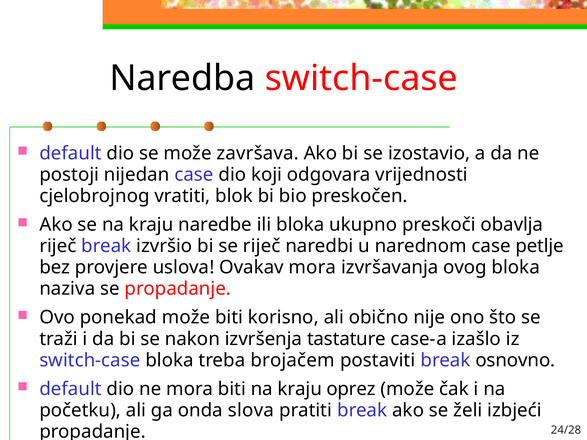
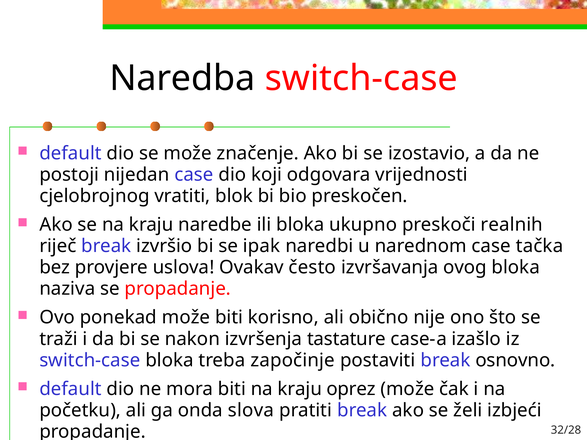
završava: završava -> značenje (258, 153)
obavlja: obavlja -> realnih (512, 225)
se riječ: riječ -> ipak (262, 246)
petlje: petlje -> tačka (540, 246)
Ovakav mora: mora -> često (312, 268)
brojačem: brojačem -> započinje (293, 360)
24/28: 24/28 -> 32/28 (566, 430)
